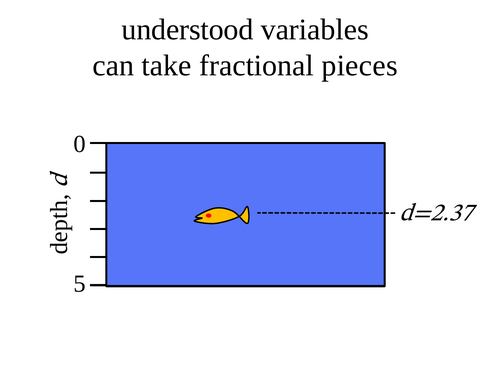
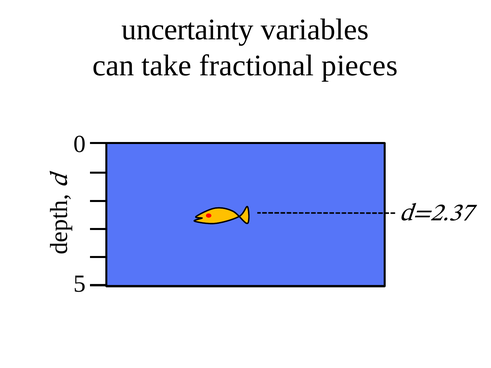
understood: understood -> uncertainty (188, 30)
